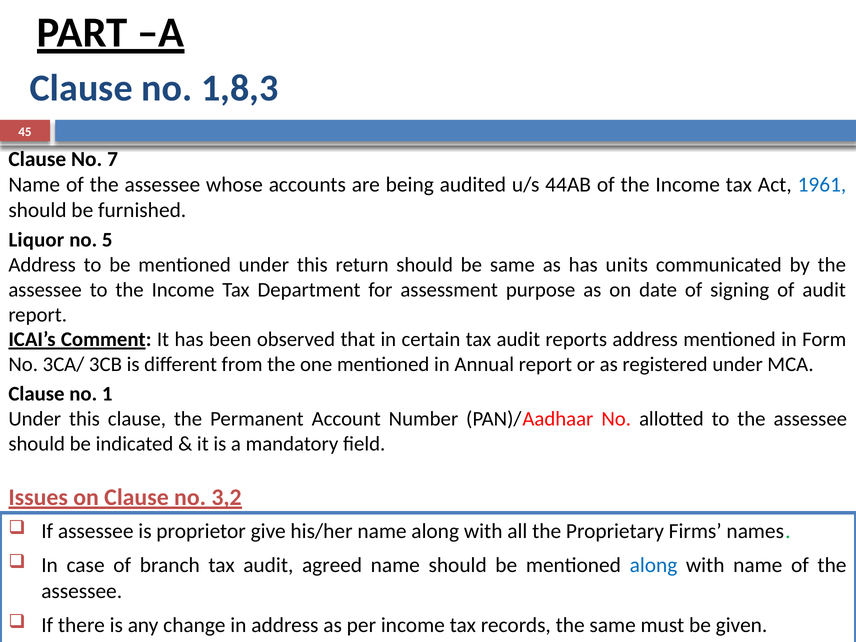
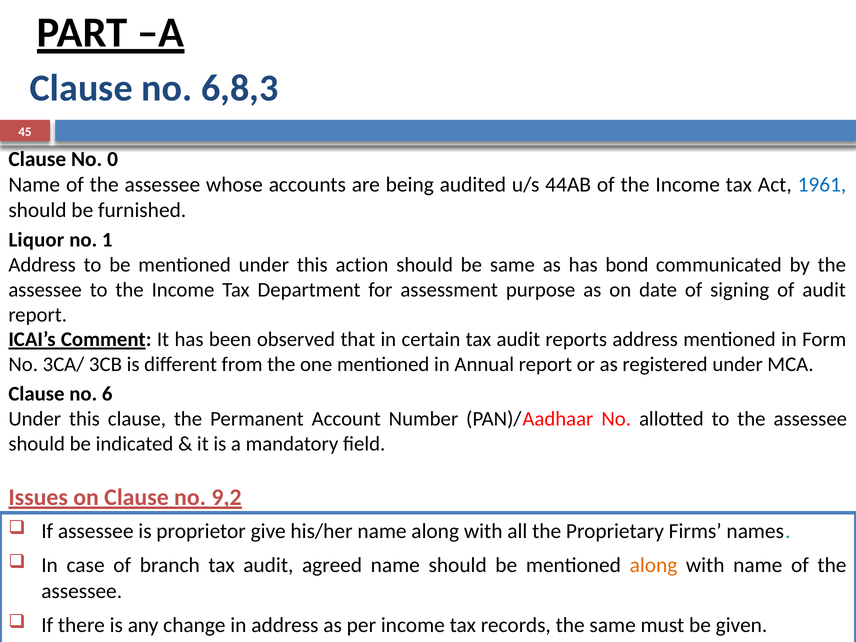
1,8,3: 1,8,3 -> 6,8,3 (240, 88)
7: 7 -> 0 (113, 159)
5: 5 -> 1 (107, 240)
return: return -> action (362, 265)
units: units -> bond (627, 265)
1: 1 -> 6 (107, 394)
3,2: 3,2 -> 9,2 (227, 498)
along colour: blue -> orange (653, 565)
